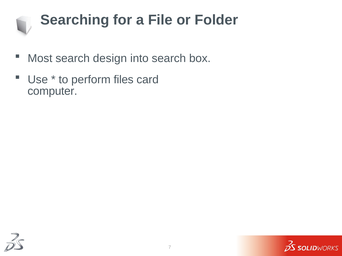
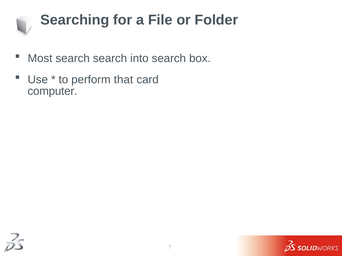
search design: design -> search (110, 59)
files: files -> that (123, 80)
